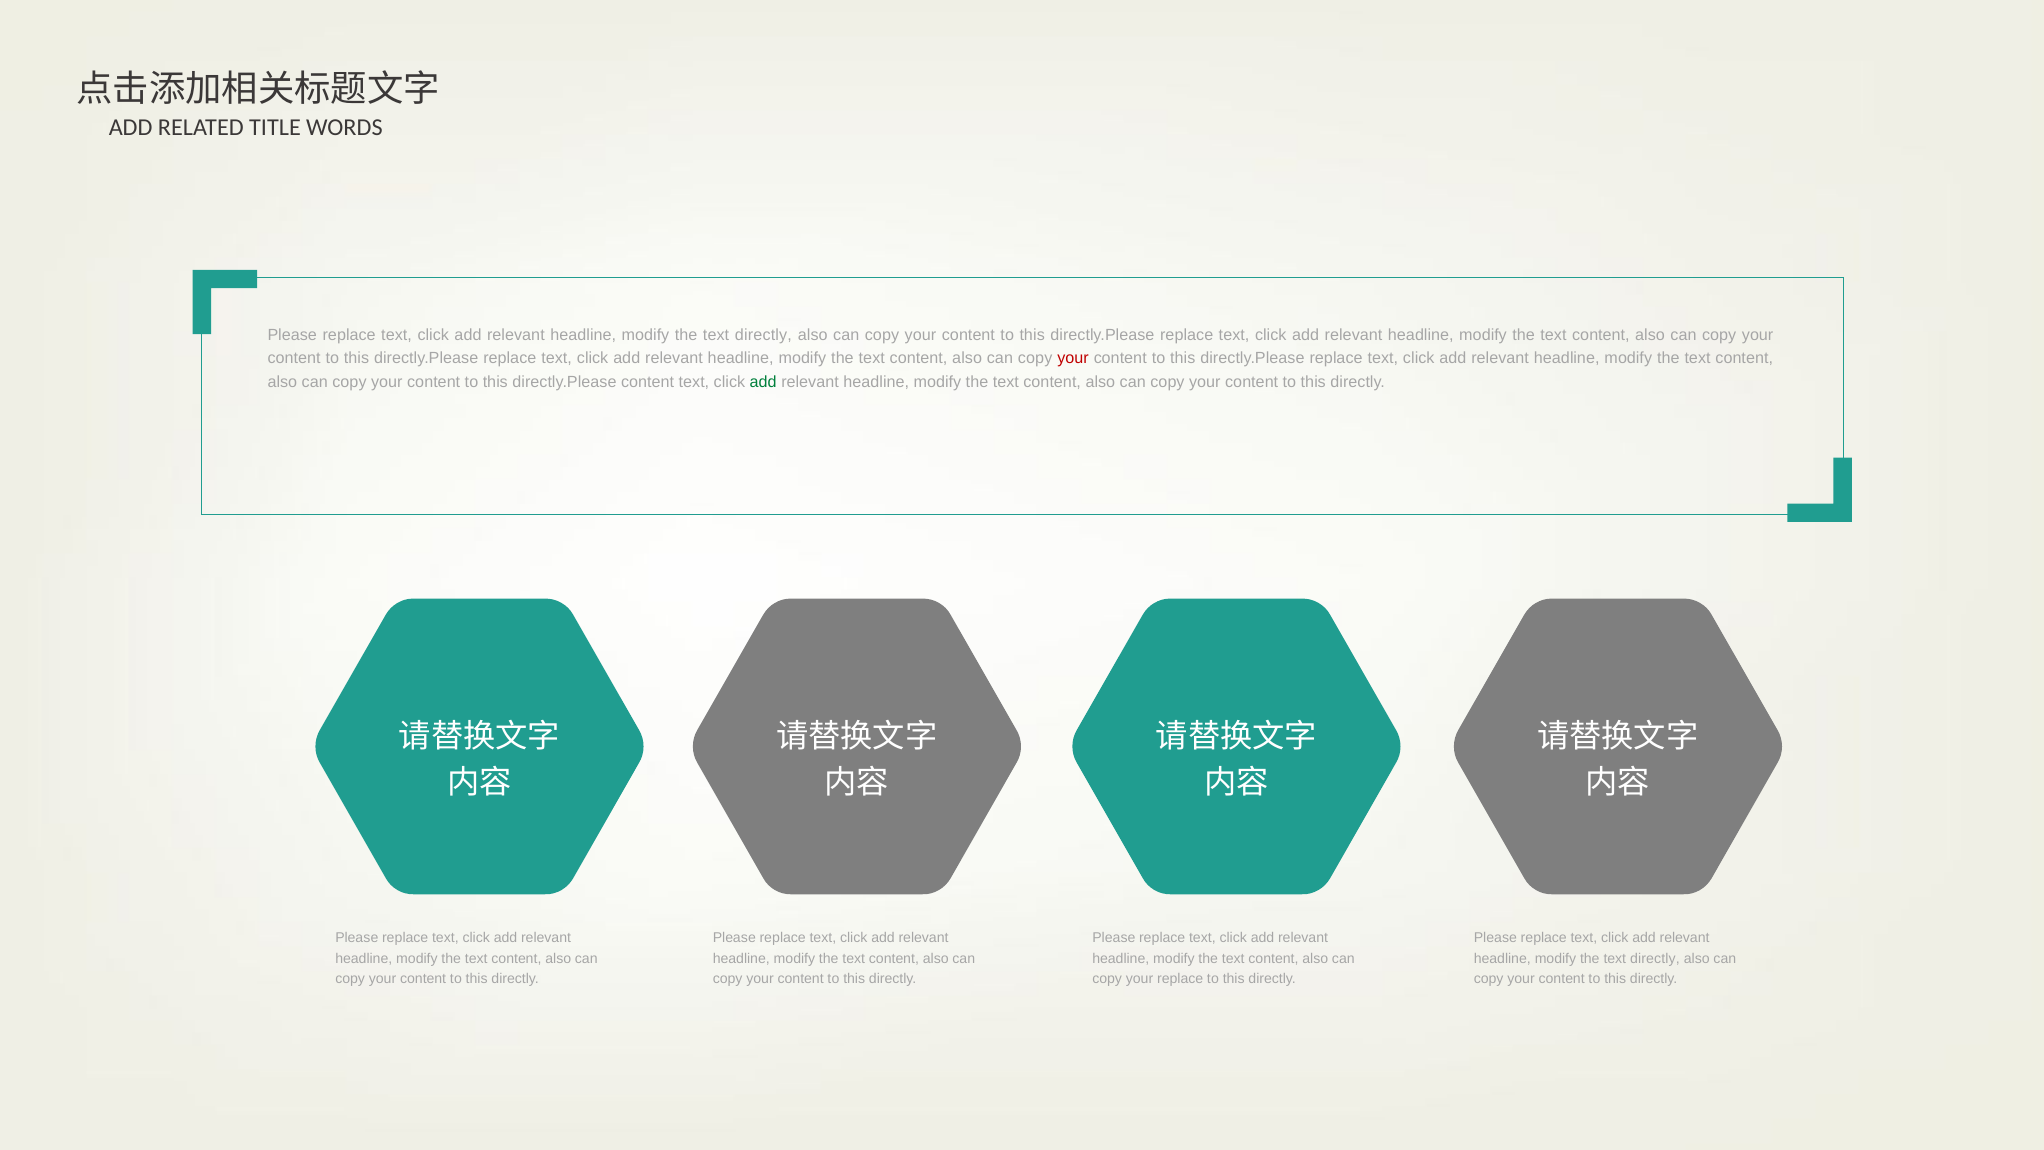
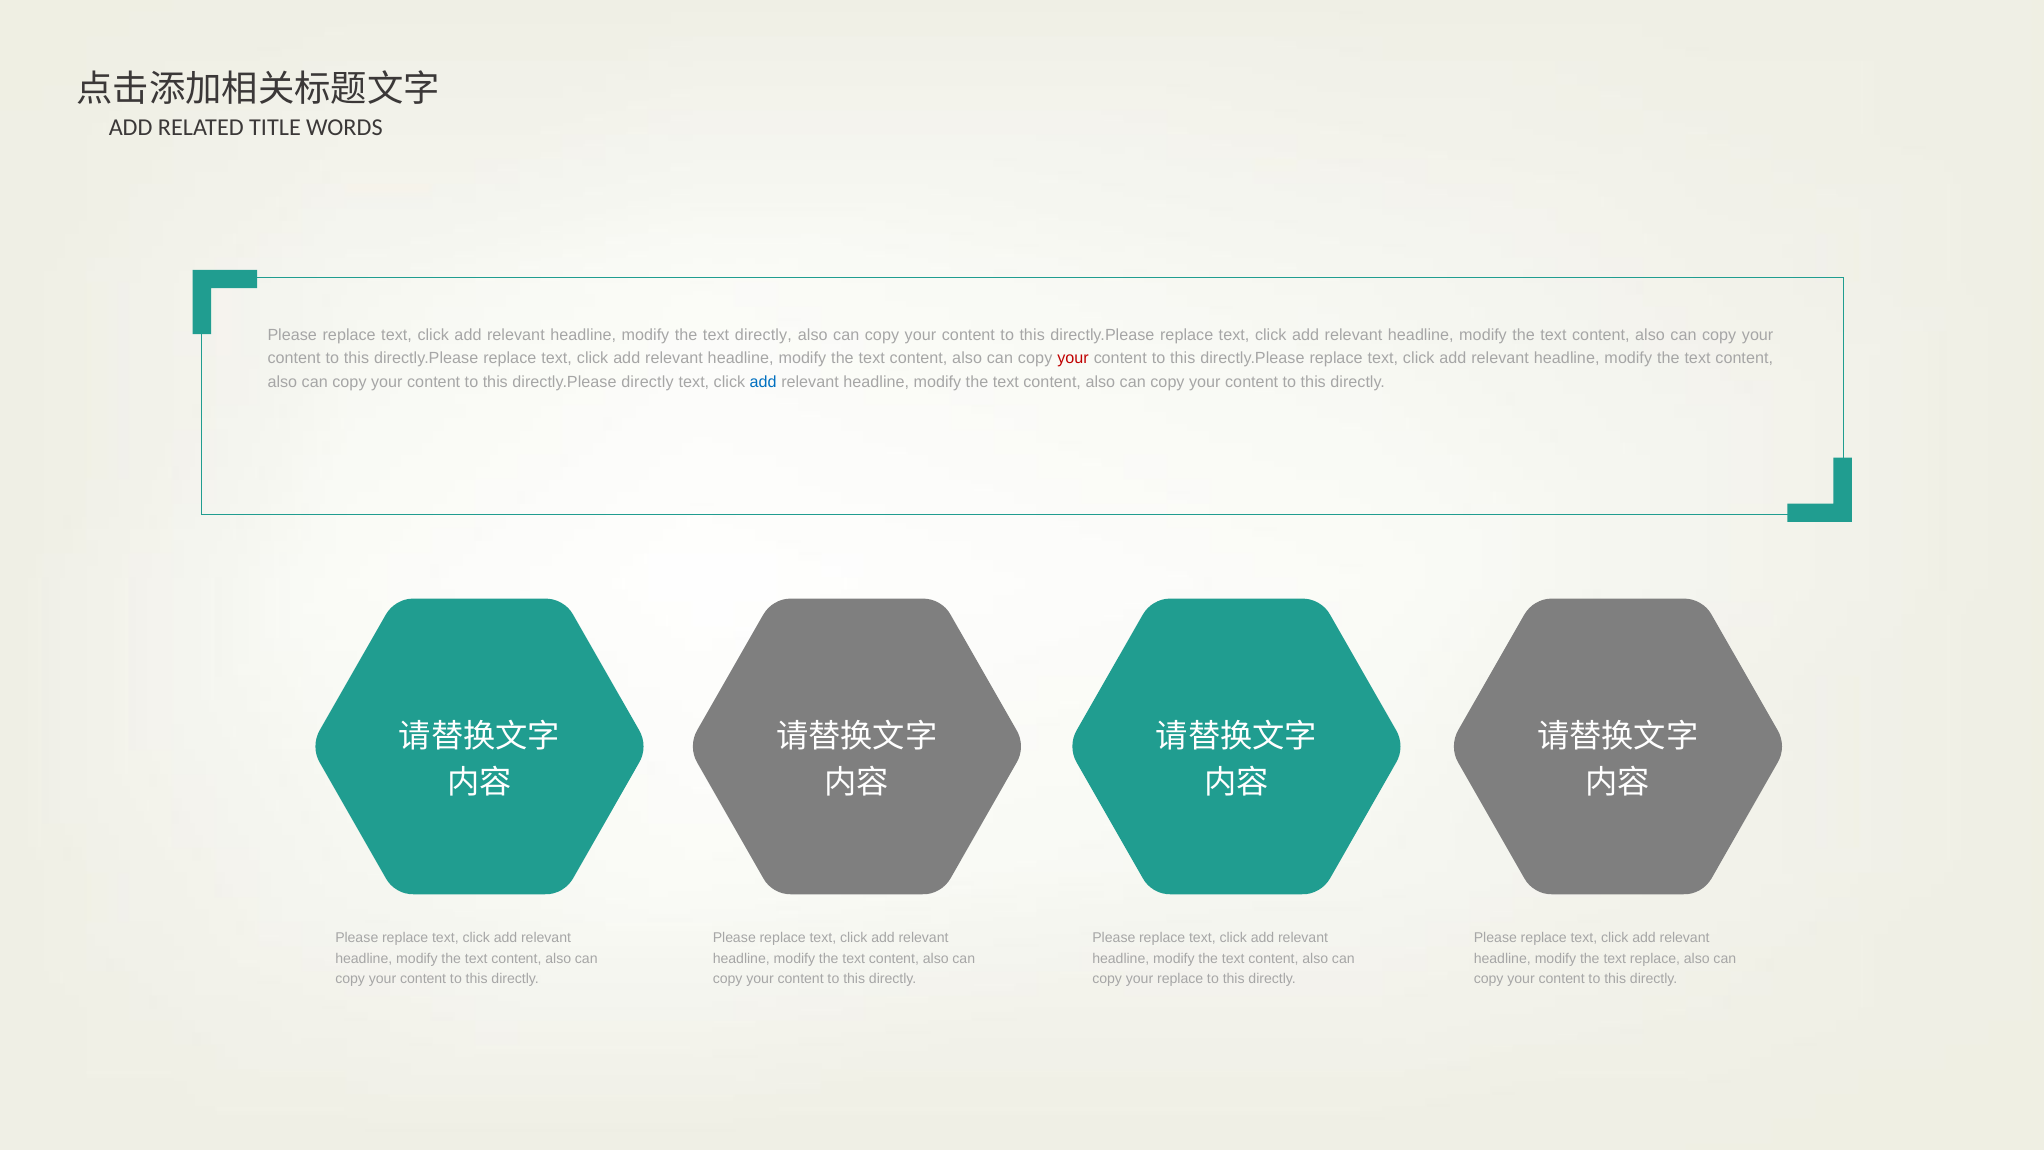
directly.Please content: content -> directly (647, 382)
add colour: green -> blue (763, 382)
directly: directly -> replace (1655, 958)
